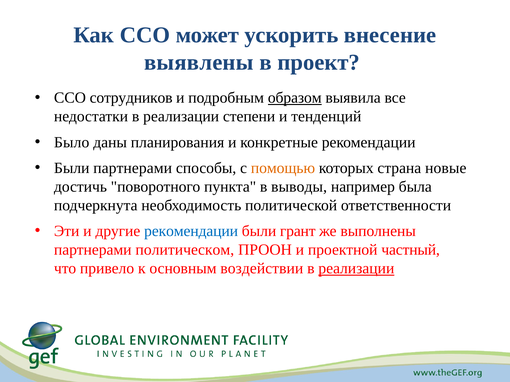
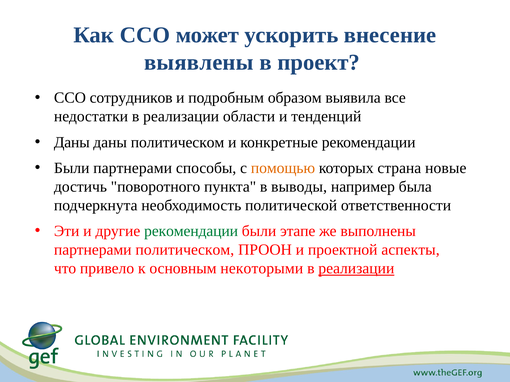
образом underline: present -> none (295, 98)
степени: степени -> области (249, 117)
Было: Было -> Даны (72, 142)
даны планирования: планирования -> политическом (178, 142)
рекомендации colour: blue -> green (191, 231)
грант: грант -> этапе (298, 231)
частный: частный -> аспекты (411, 250)
воздействии: воздействии -> некоторыми (262, 269)
